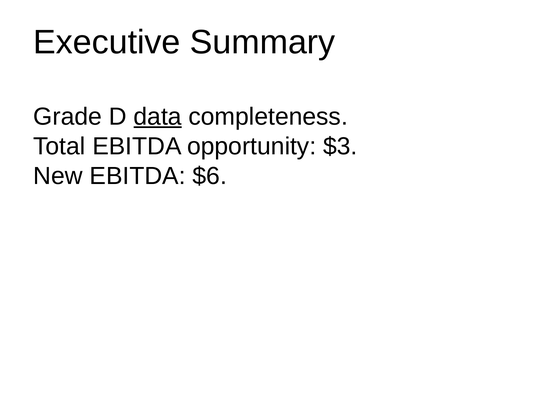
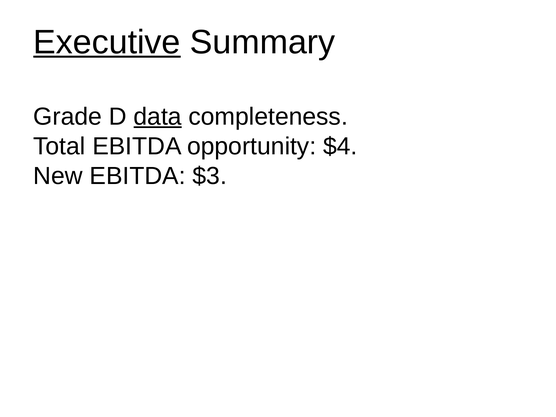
Executive underline: none -> present (107, 42)
$3: $3 -> $4 (340, 146)
$6: $6 -> $3 (210, 176)
